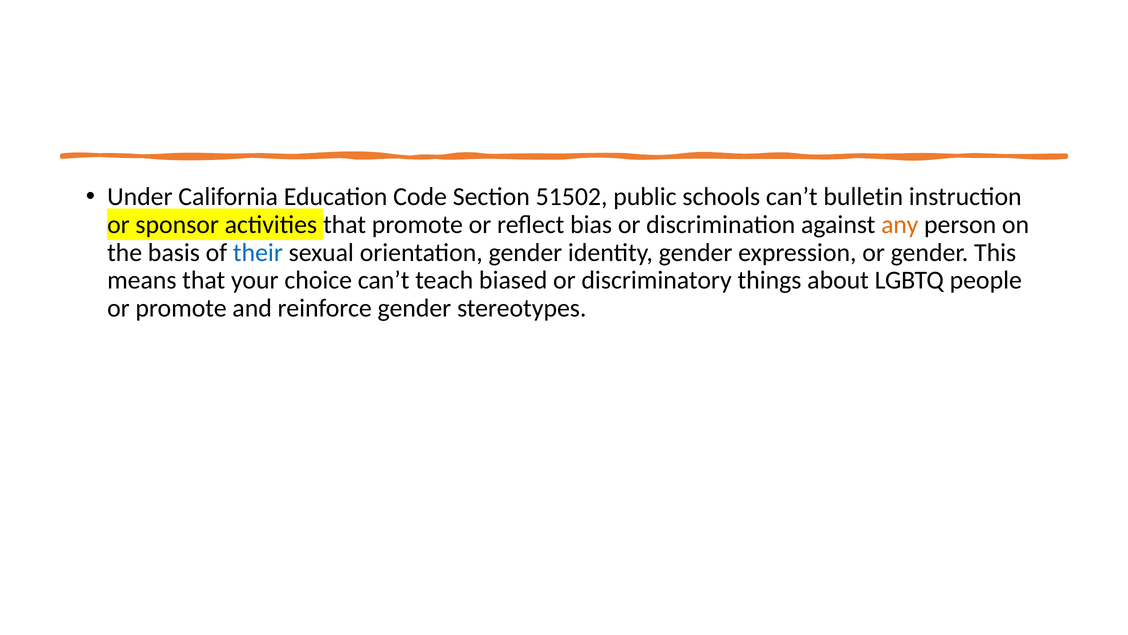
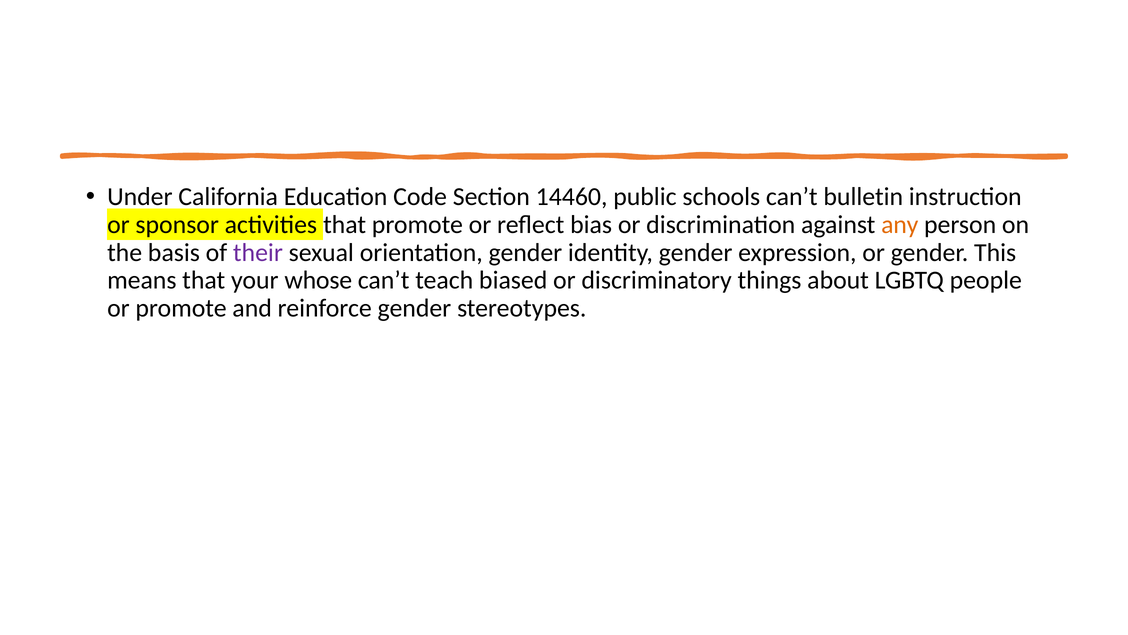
51502: 51502 -> 14460 (572, 197)
their colour: blue -> purple (258, 252)
choice: choice -> whose (318, 280)
